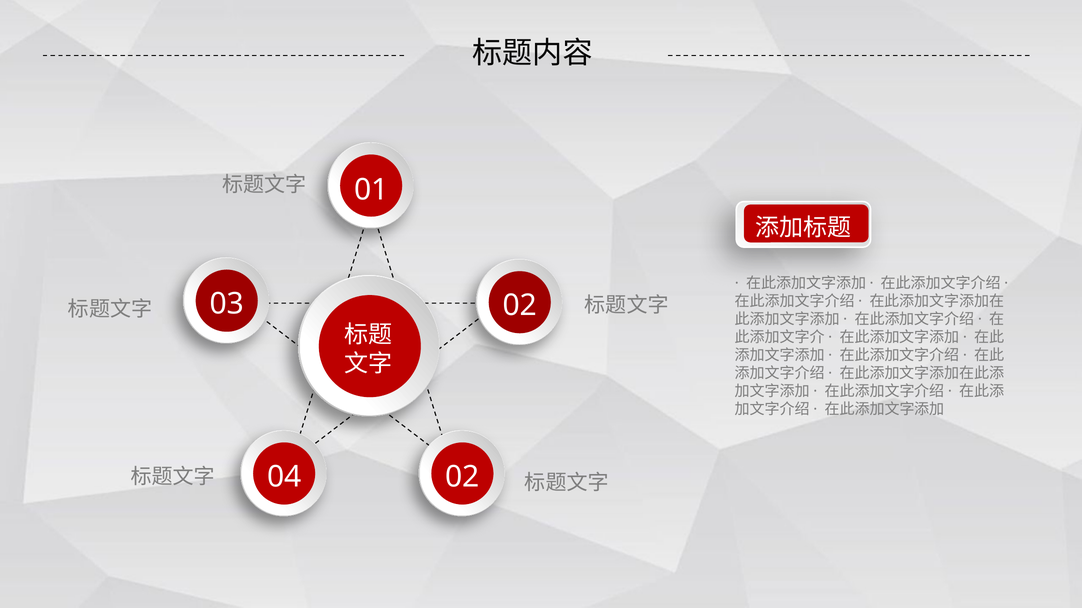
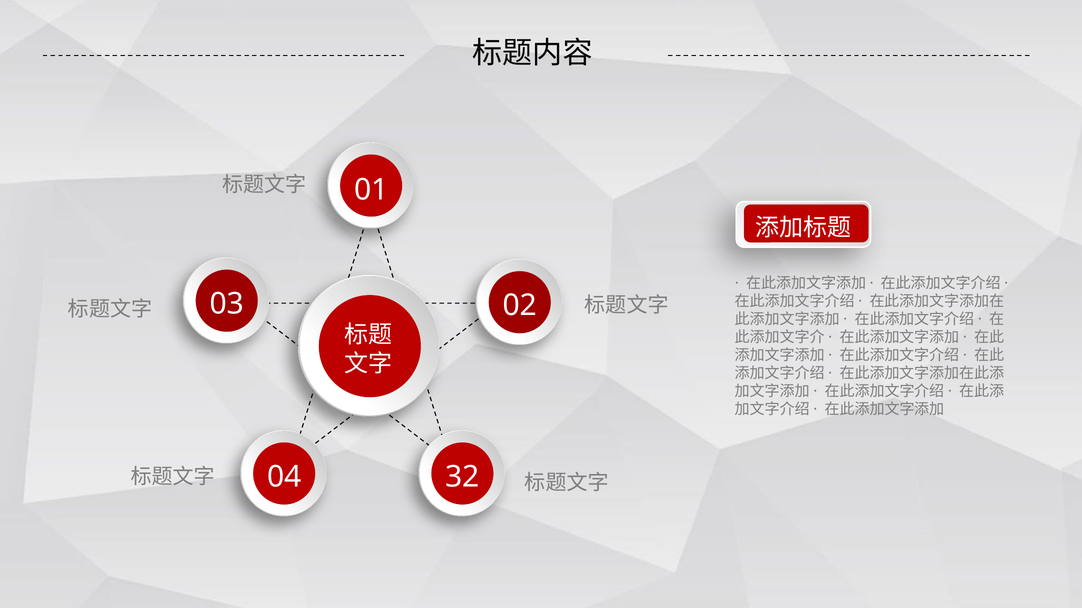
04 02: 02 -> 32 (462, 477)
